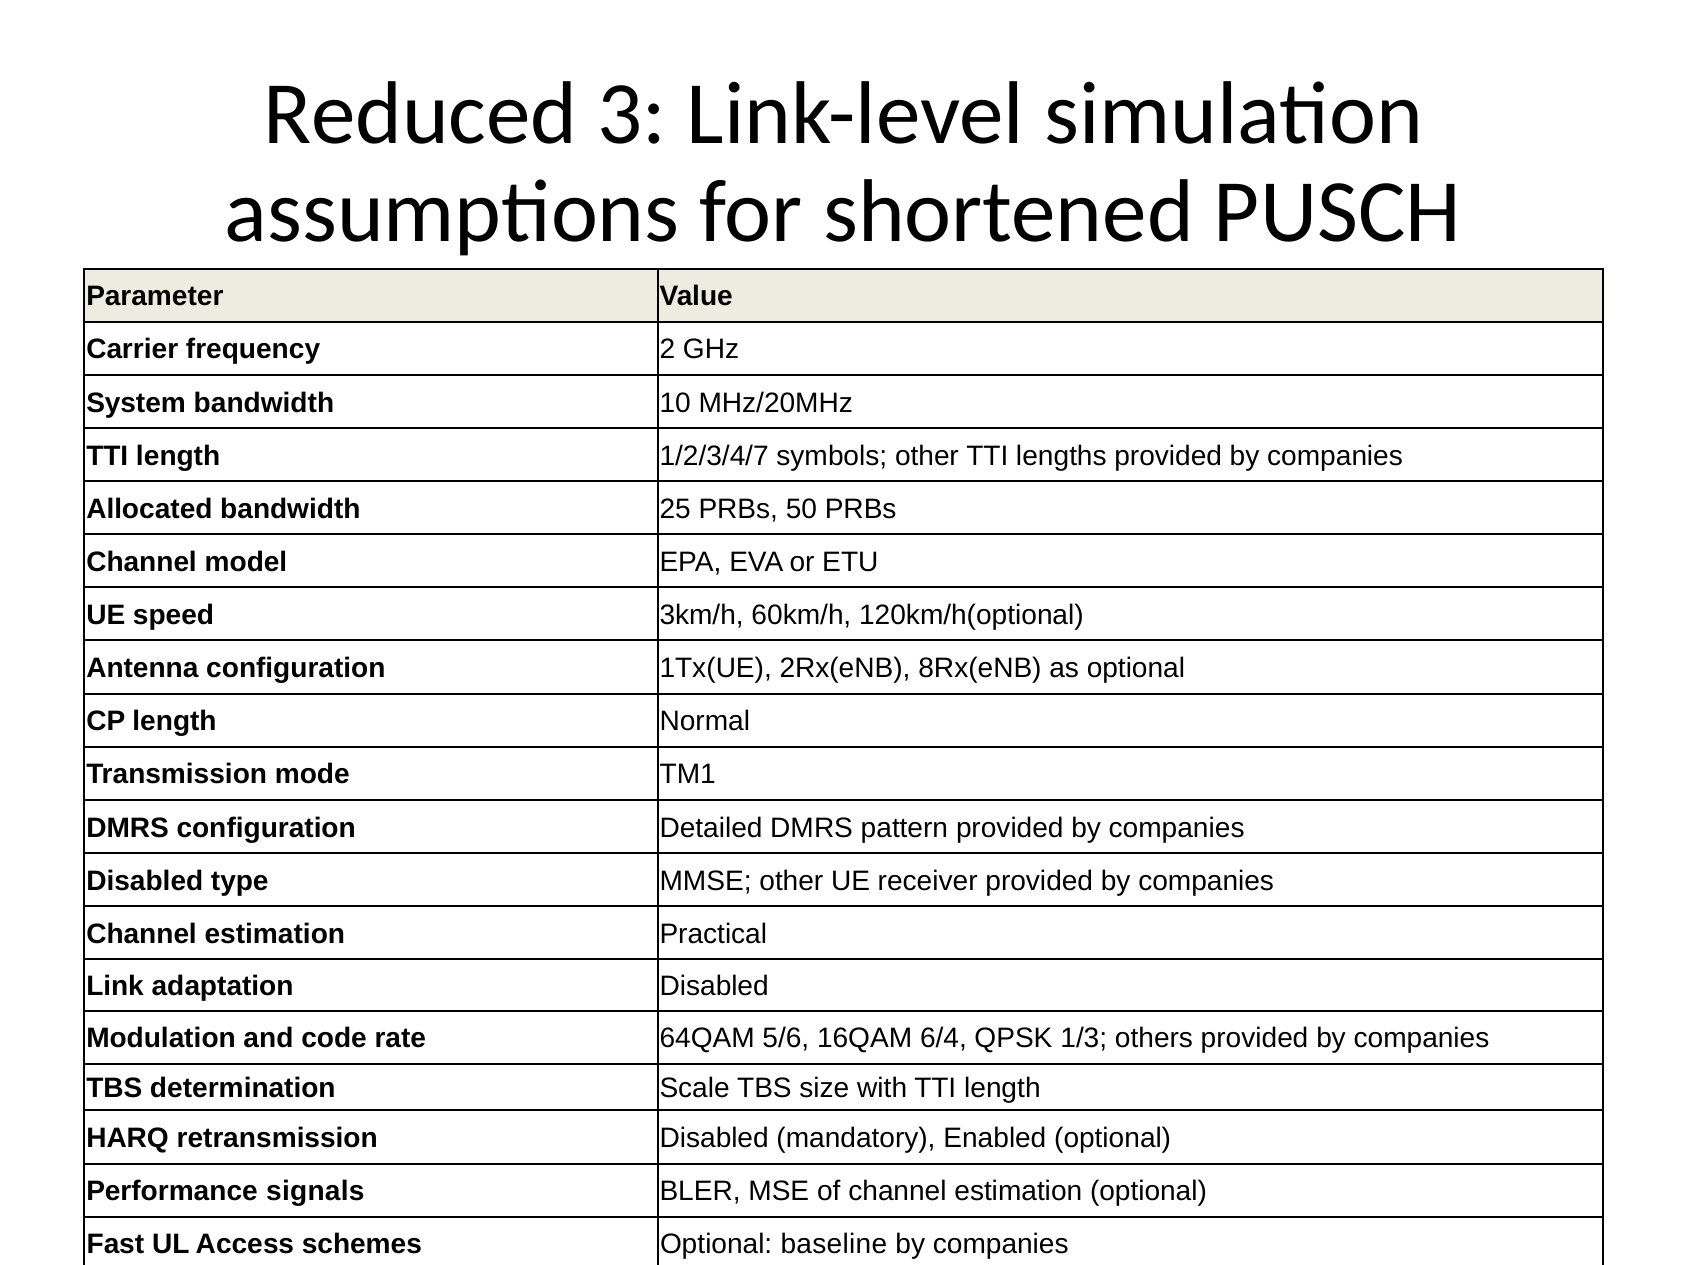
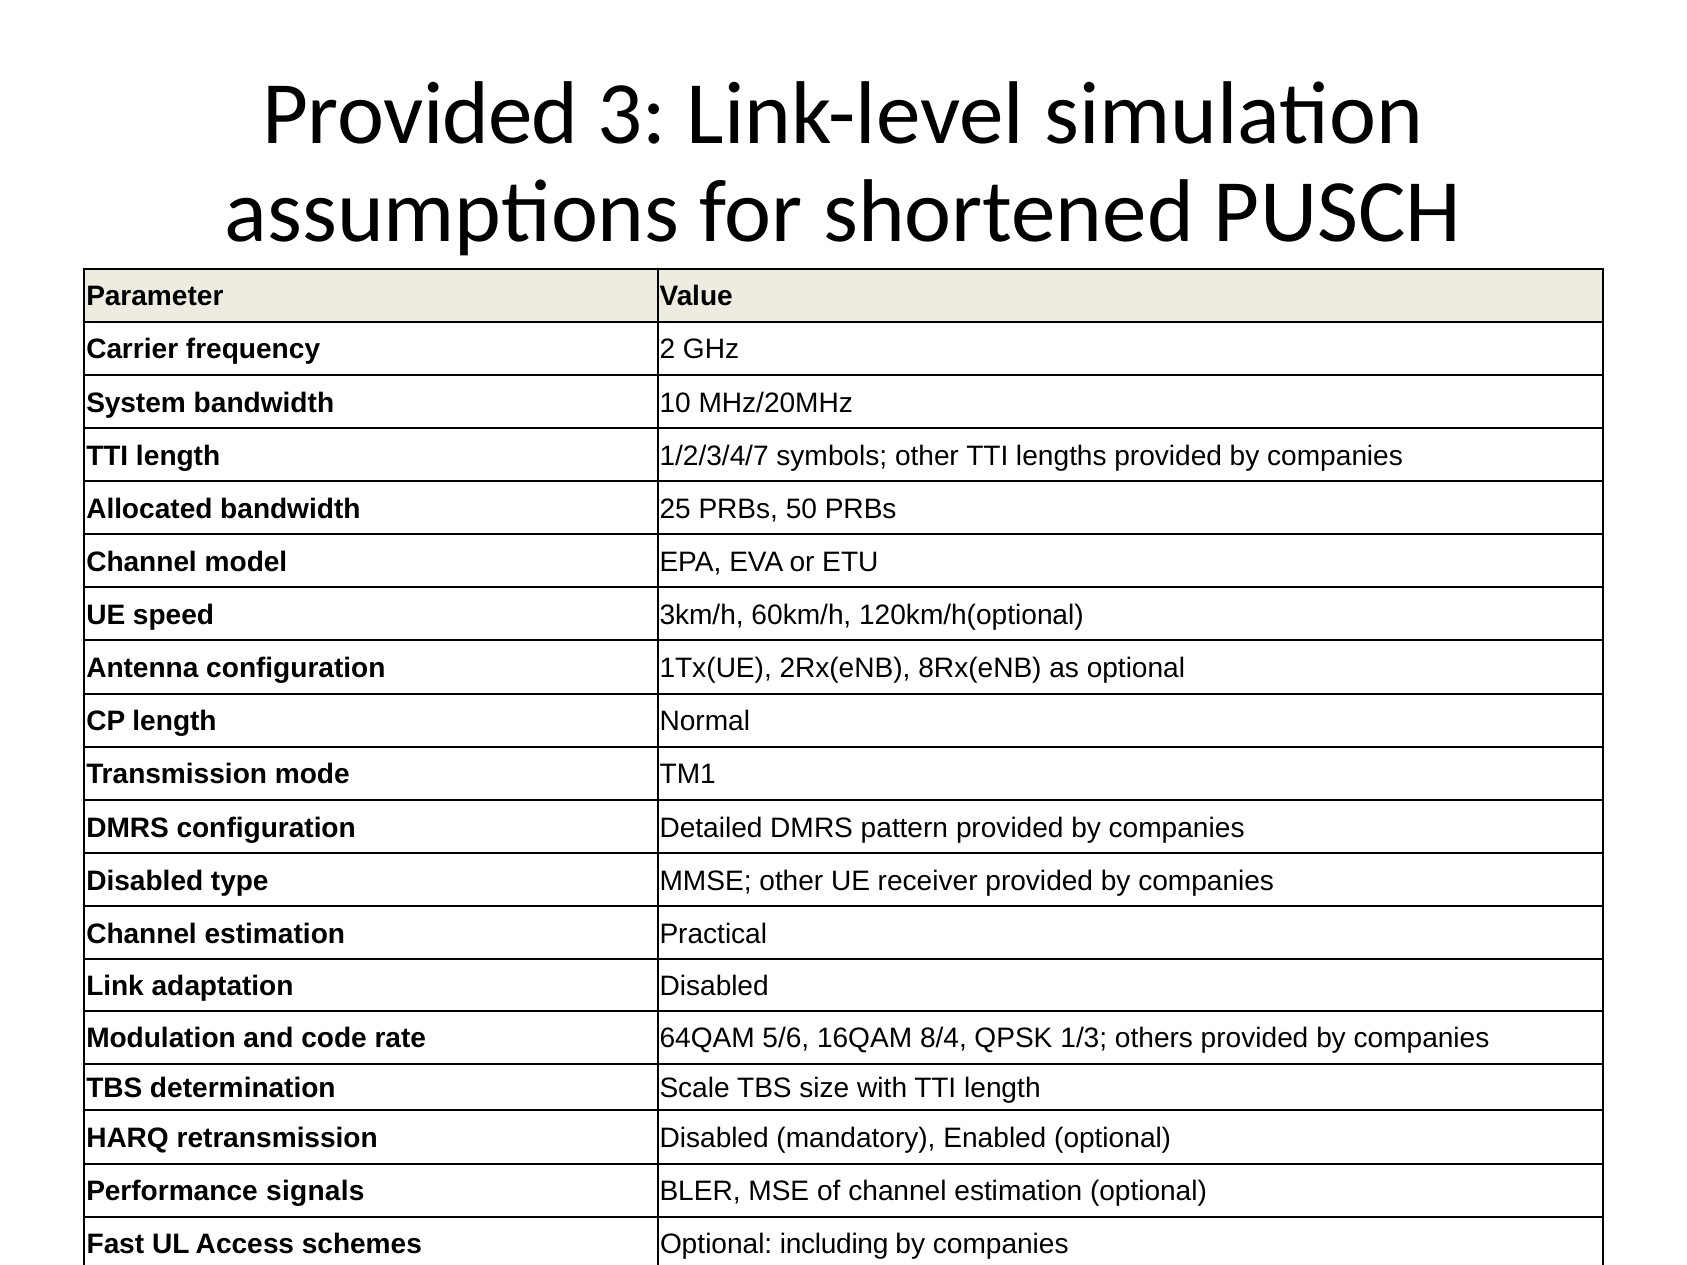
Reduced: Reduced -> Provided (421, 115)
6/4: 6/4 -> 8/4 (943, 1039)
baseline: baseline -> including (834, 1245)
